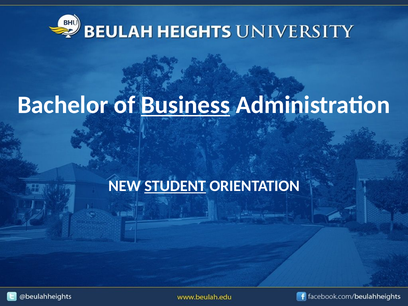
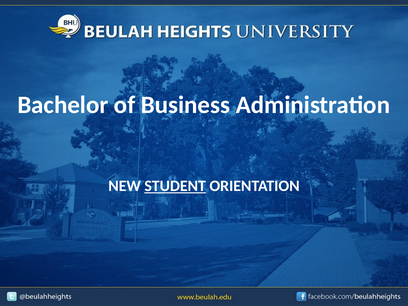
Business underline: present -> none (185, 105)
